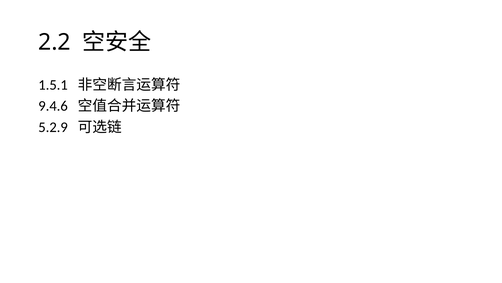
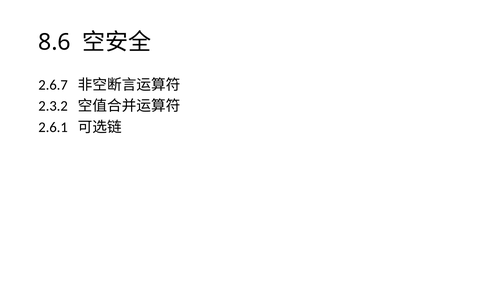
2.2: 2.2 -> 8.6 (55, 42)
1.5.1: 1.5.1 -> 2.6.7 (53, 85)
9.4.6: 9.4.6 -> 2.3.2 (53, 106)
5.2.9: 5.2.9 -> 2.6.1 (53, 127)
